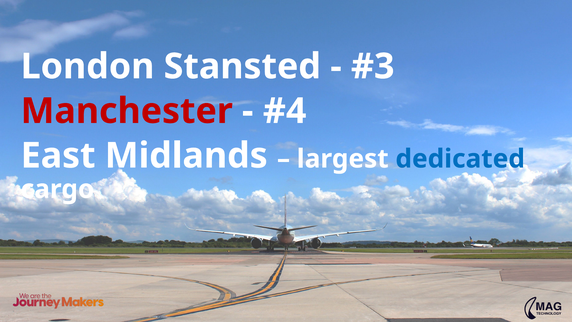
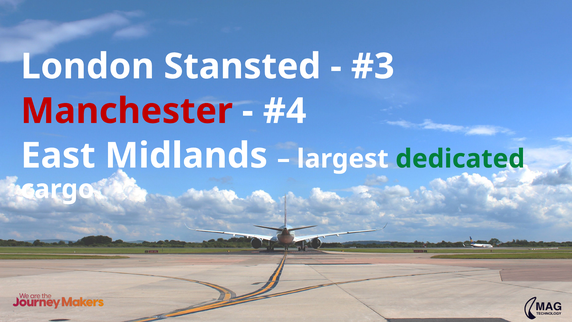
dedicated colour: blue -> green (460, 159)
